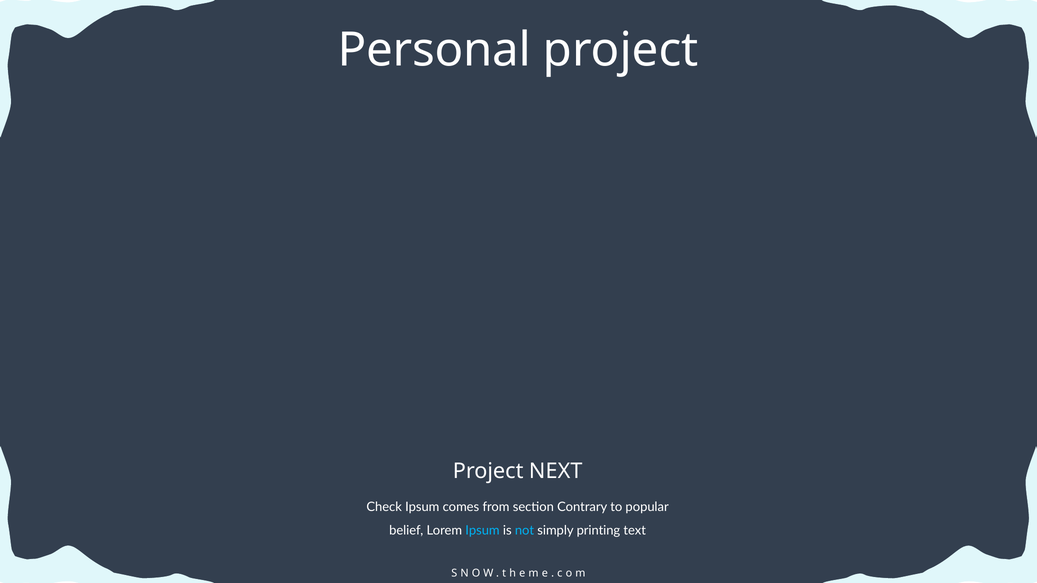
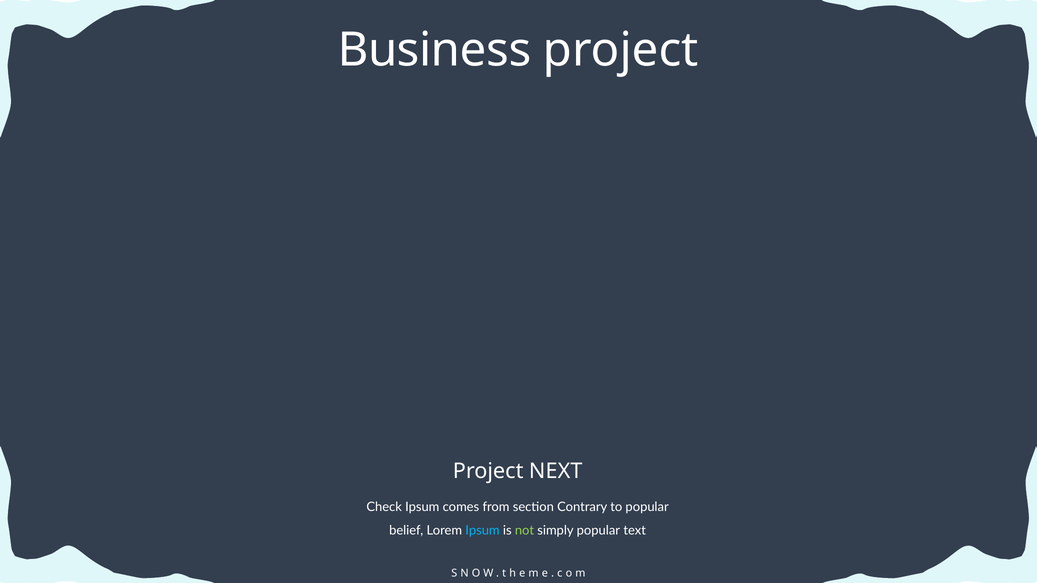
Personal: Personal -> Business (434, 50)
not colour: light blue -> light green (524, 531)
simply printing: printing -> popular (598, 531)
